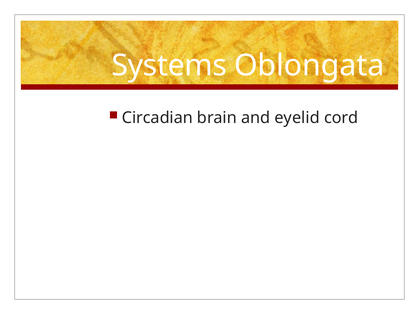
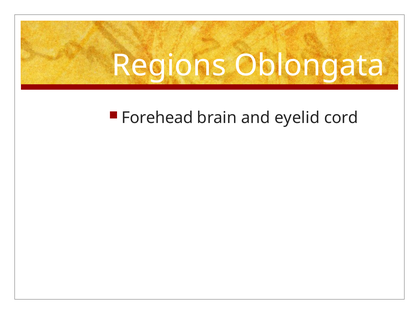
Systems: Systems -> Regions (169, 65)
Circadian: Circadian -> Forehead (157, 118)
